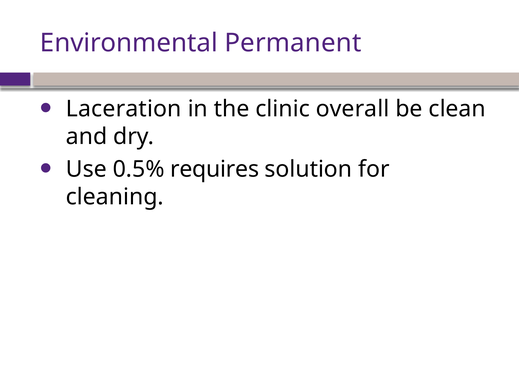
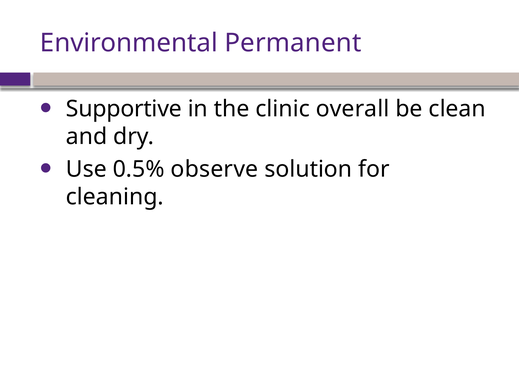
Laceration: Laceration -> Supportive (124, 109)
requires: requires -> observe (214, 169)
